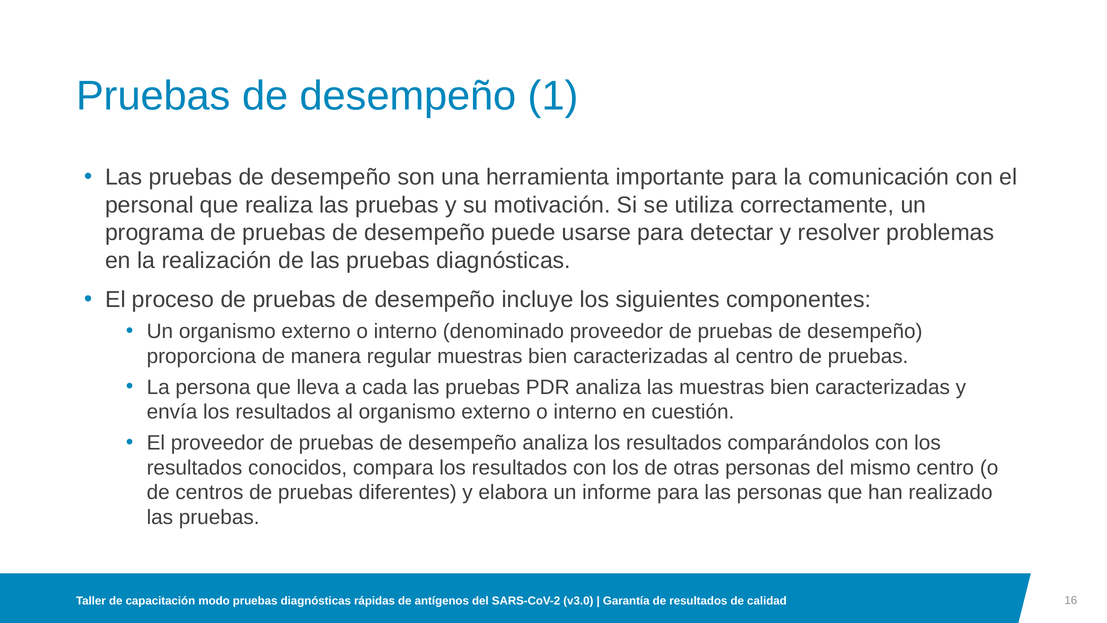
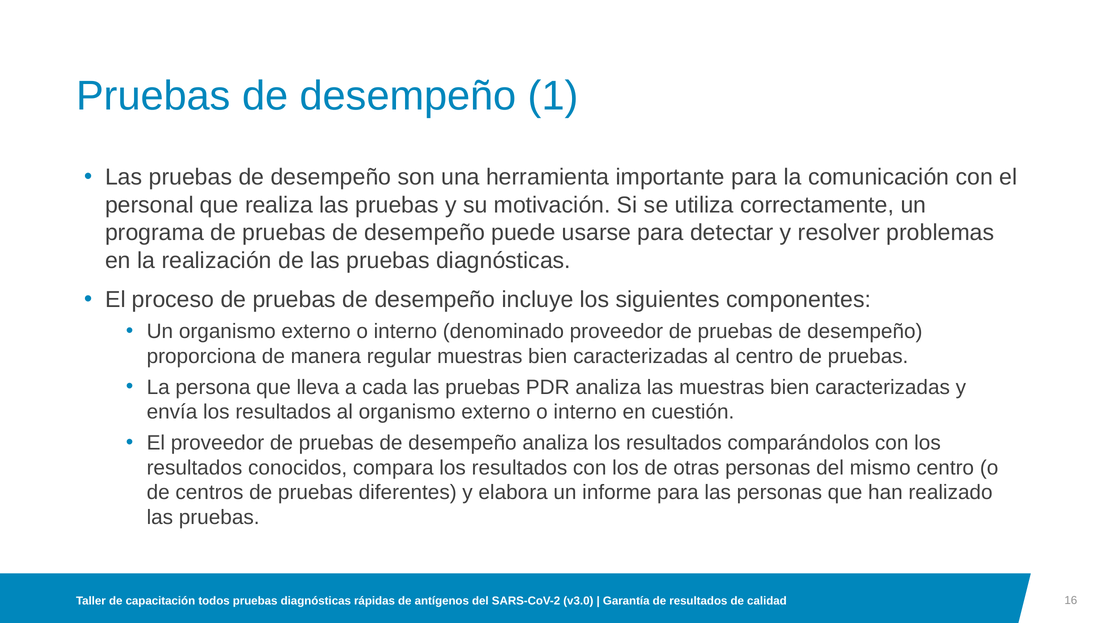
modo: modo -> todos (214, 601)
